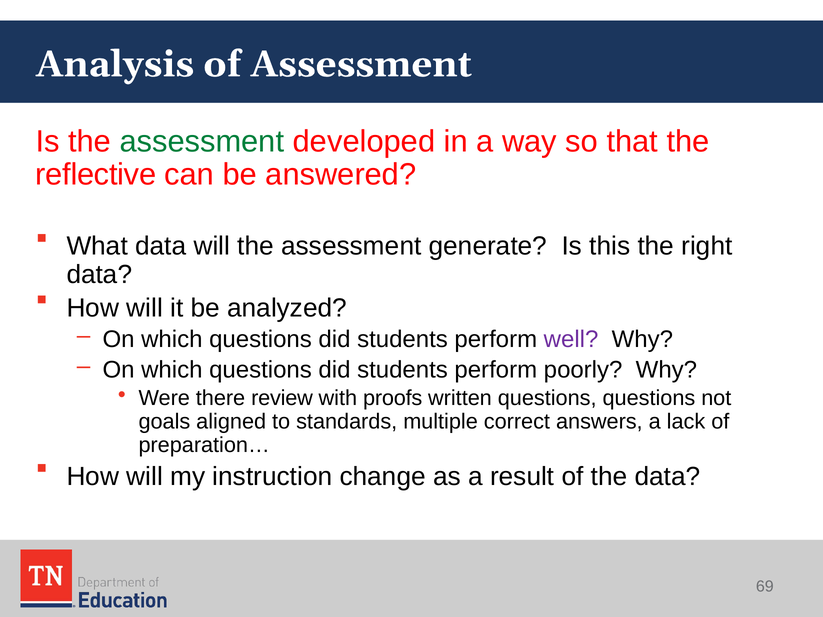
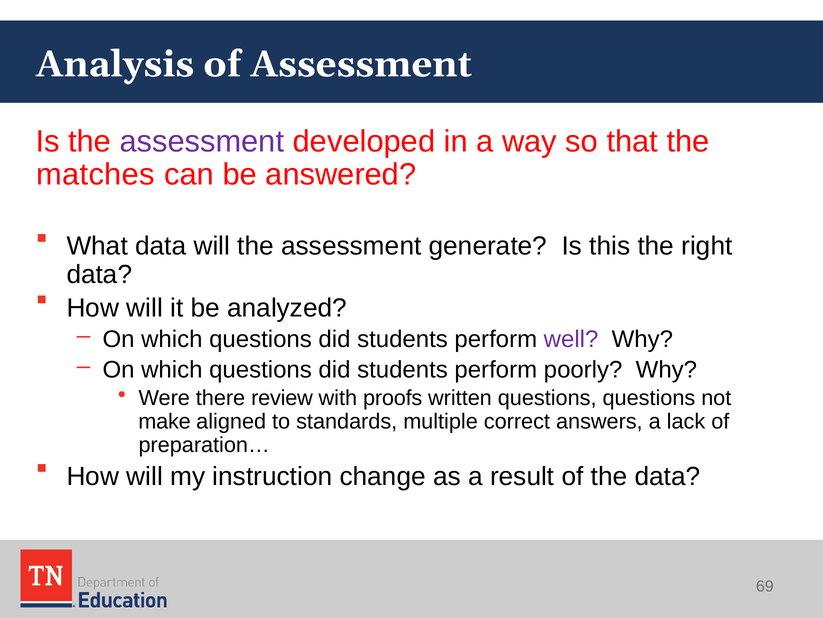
assessment colour: green -> purple (202, 141)
reflective: reflective -> matches (96, 175)
goals: goals -> make (165, 422)
